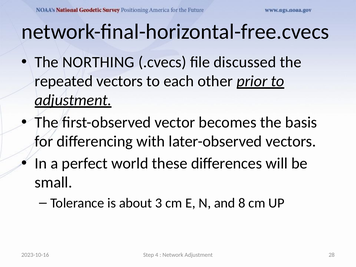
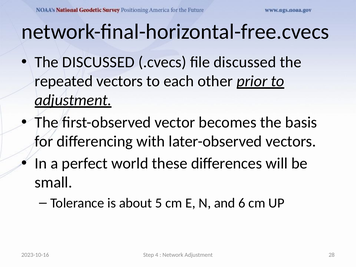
The NORTHING: NORTHING -> DISCUSSED (98, 62)
3: 3 -> 5 (159, 203)
8: 8 -> 6 (242, 203)
